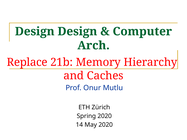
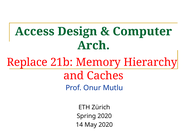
Design: Design -> Access (35, 32)
